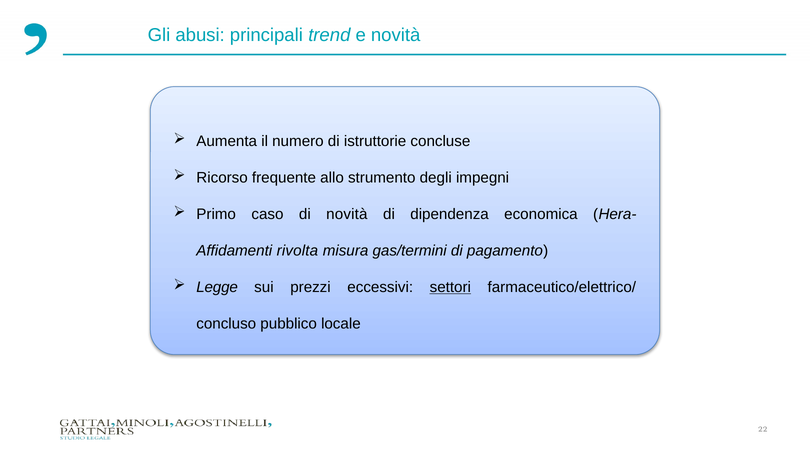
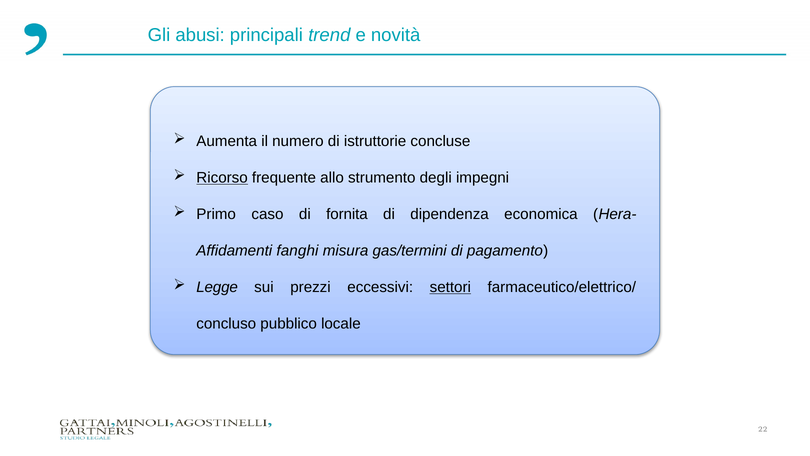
Ricorso underline: none -> present (222, 178)
di novità: novità -> fornita (347, 214)
rivolta: rivolta -> fanghi (297, 250)
